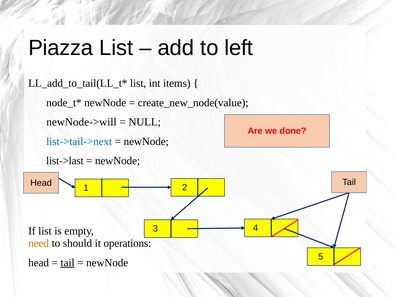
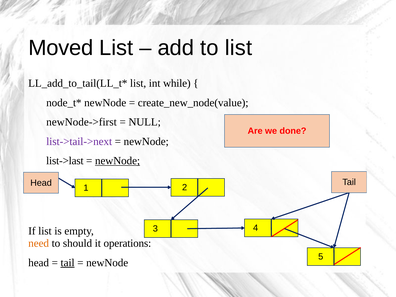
Piazza: Piazza -> Moved (61, 48)
to left: left -> list (239, 48)
items: items -> while (177, 83)
newNode->will: newNode->will -> newNode->first (82, 122)
list->tail->next colour: blue -> purple (79, 141)
newNode underline: none -> present (118, 161)
